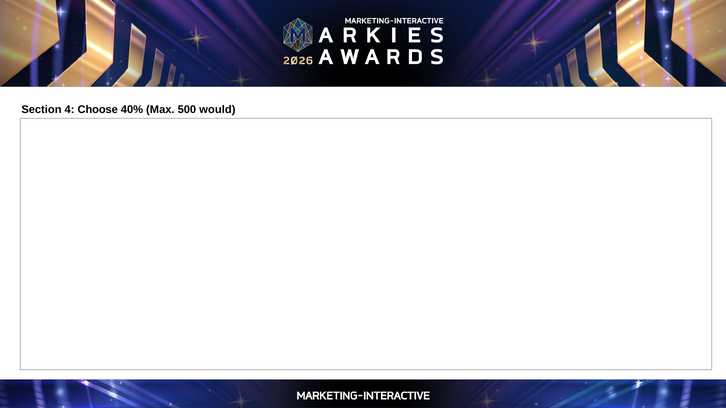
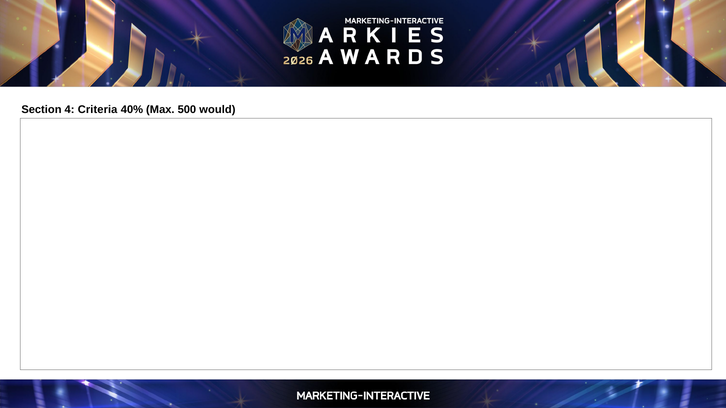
Choose: Choose -> Criteria (98, 110)
